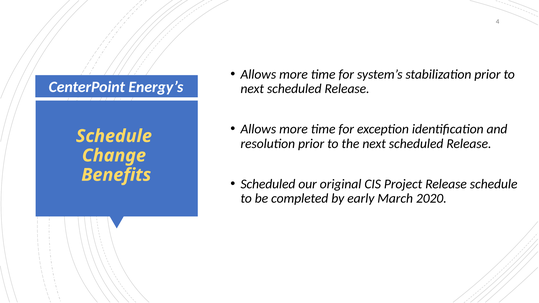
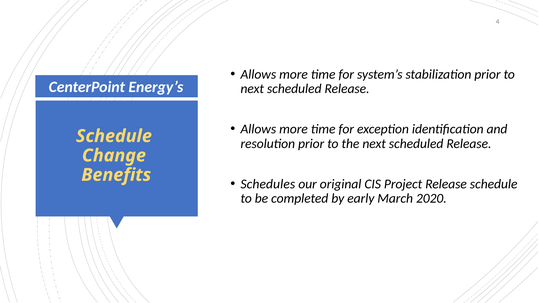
Scheduled: Scheduled -> Schedules (268, 184)
